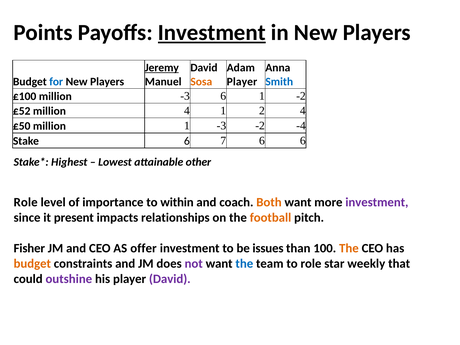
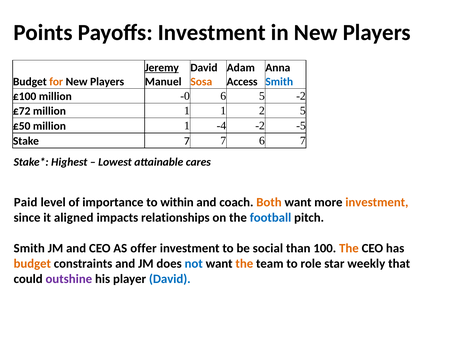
Investment underline: present -> none (212, 33)
for colour: blue -> orange (56, 82)
Player: Player -> Access (242, 82)
million -3: -3 -> -0 (185, 96)
6 1: 1 -> 5 (262, 96)
£52: £52 -> £72 (22, 111)
4: 4 -> 1 (187, 111)
2 4: 4 -> 5 (303, 111)
1 -3: -3 -> -4 (221, 126)
-4: -4 -> -5 (301, 126)
Stake 6: 6 -> 7 (187, 141)
6 6: 6 -> 7 (303, 141)
other: other -> cares (198, 162)
Role: Role -> Paid (26, 202)
investment colour: purple -> orange (377, 202)
present: present -> aligned (74, 218)
football colour: orange -> blue (271, 218)
Fisher: Fisher -> Smith (29, 248)
issues: issues -> social (268, 248)
not colour: purple -> blue (194, 264)
the colour: blue -> orange (244, 264)
David colour: purple -> blue (170, 279)
